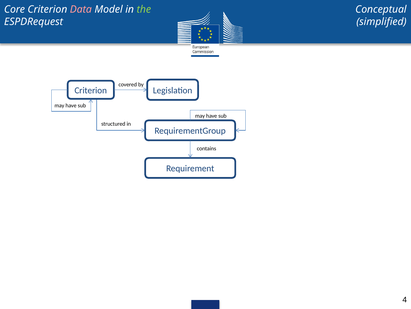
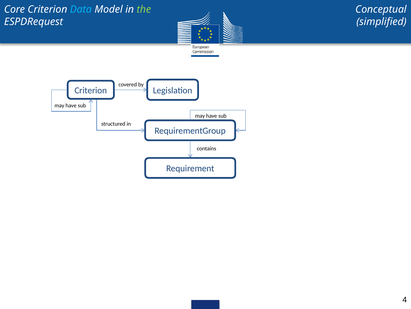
Data colour: pink -> light blue (81, 10)
